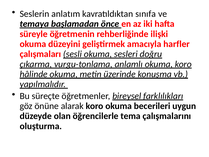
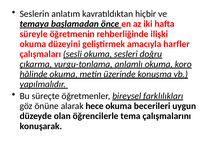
sınıfa: sınıfa -> hiçbir (146, 14)
alarak koro: koro -> hece (95, 106)
oluşturma: oluşturma -> konuşarak (41, 126)
